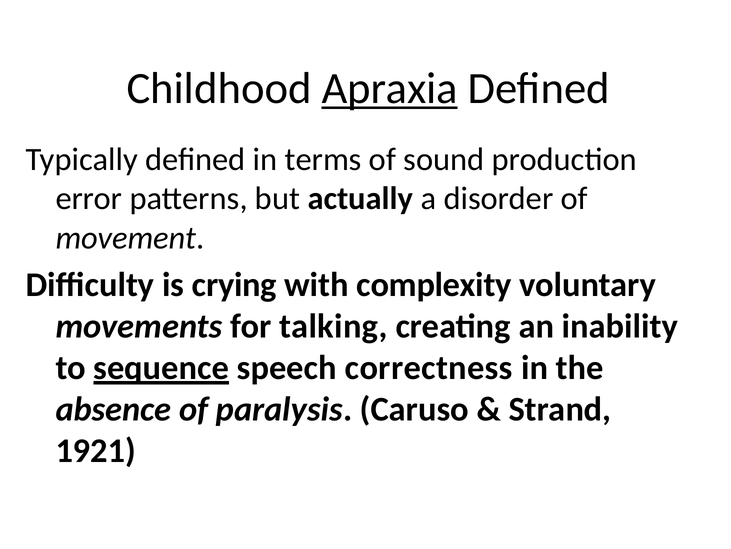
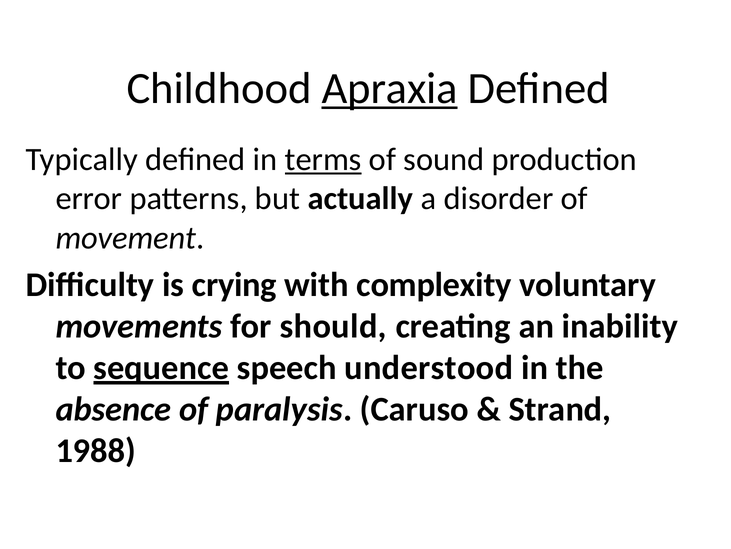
terms underline: none -> present (323, 159)
talking: talking -> should (333, 326)
correctness: correctness -> understood (429, 368)
1921: 1921 -> 1988 (96, 450)
